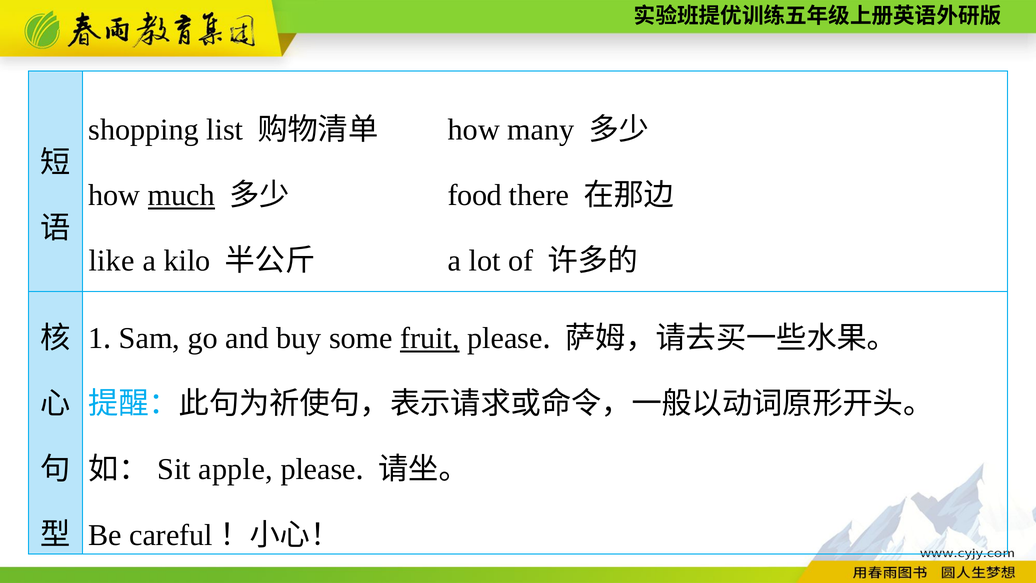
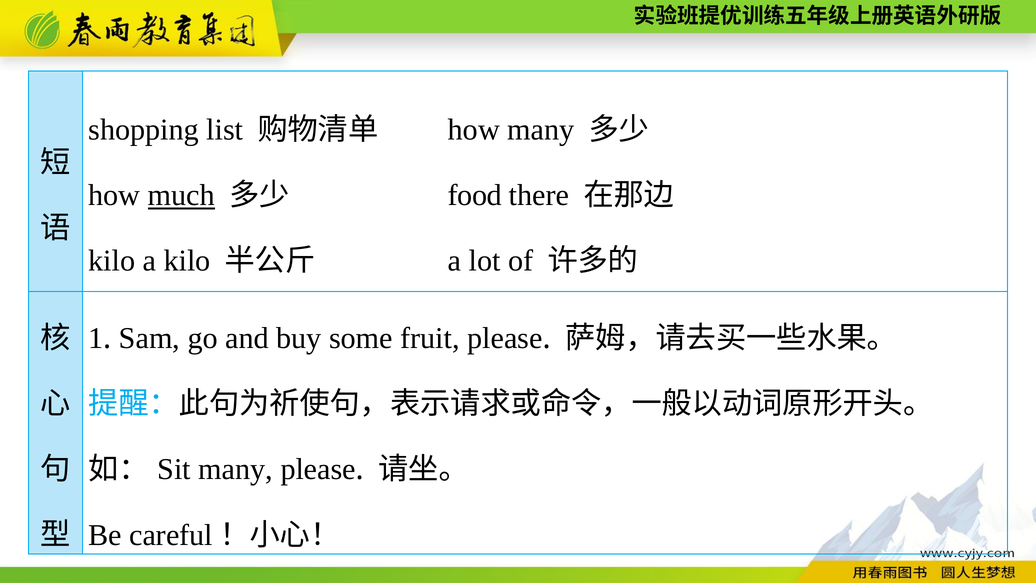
like: like -> kilo (112, 261)
fruit underline: present -> none (430, 338)
apple: apple -> many (236, 469)
